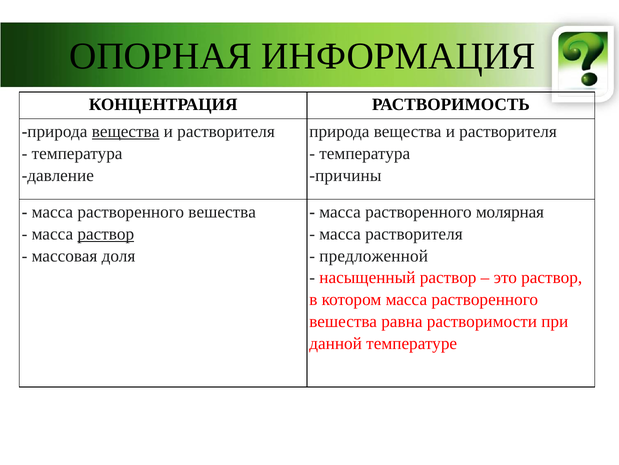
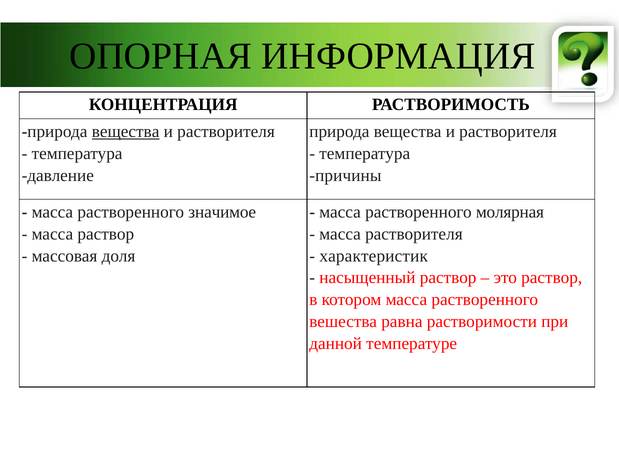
вешества: вешества -> значимое (222, 212)
раствор underline: present -> none (106, 233)
предложенной: предложенной -> характеристик (374, 255)
